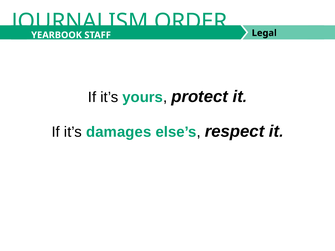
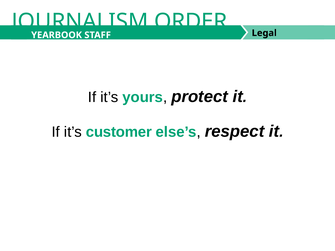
damages: damages -> customer (119, 132)
